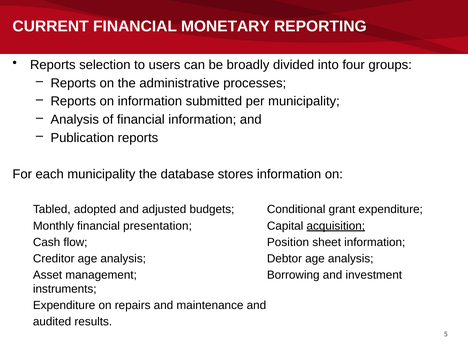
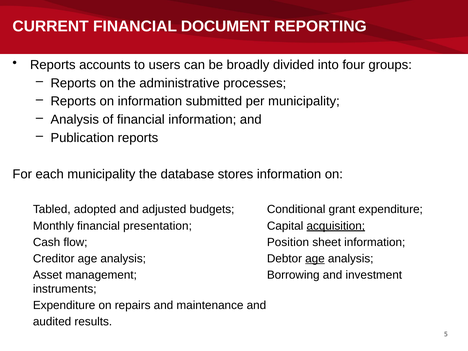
MONETARY: MONETARY -> DOCUMENT (225, 26)
selection: selection -> accounts (105, 65)
age underline: none -> present (315, 259)
